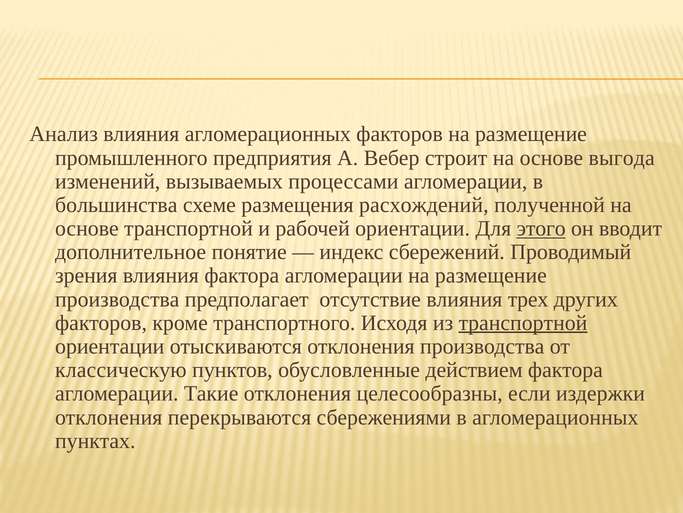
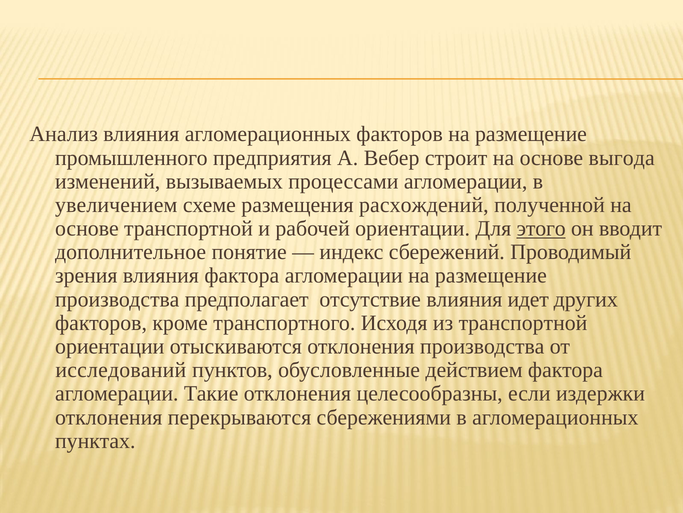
большинства: большинства -> увеличением (116, 205)
трех: трех -> идет (528, 299)
транспортной underline: present -> none (523, 322)
классическую: классическую -> исследований (121, 370)
